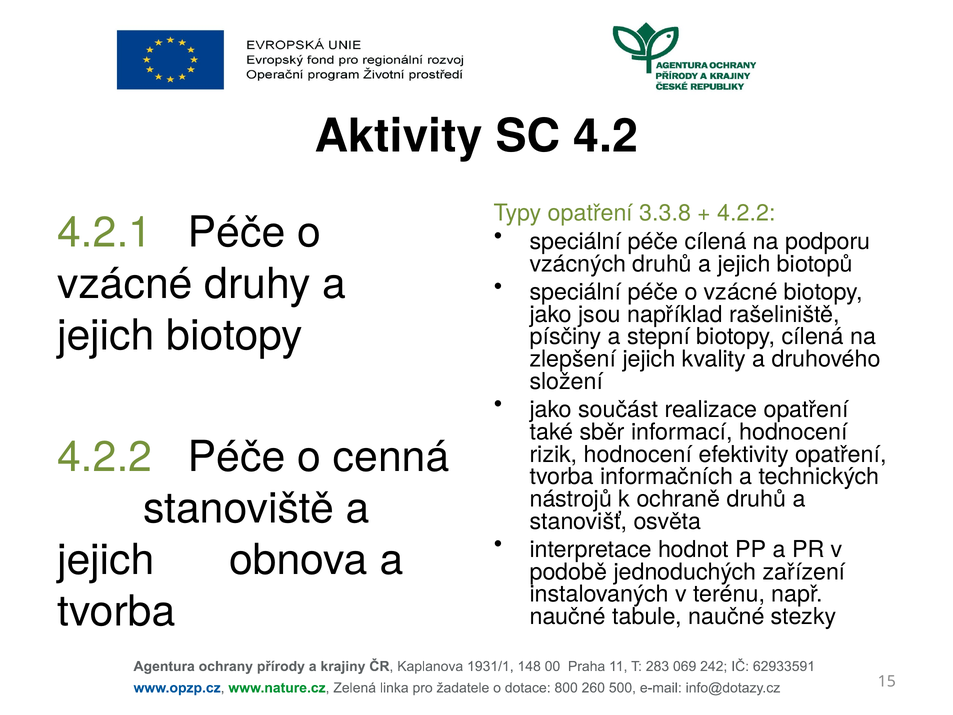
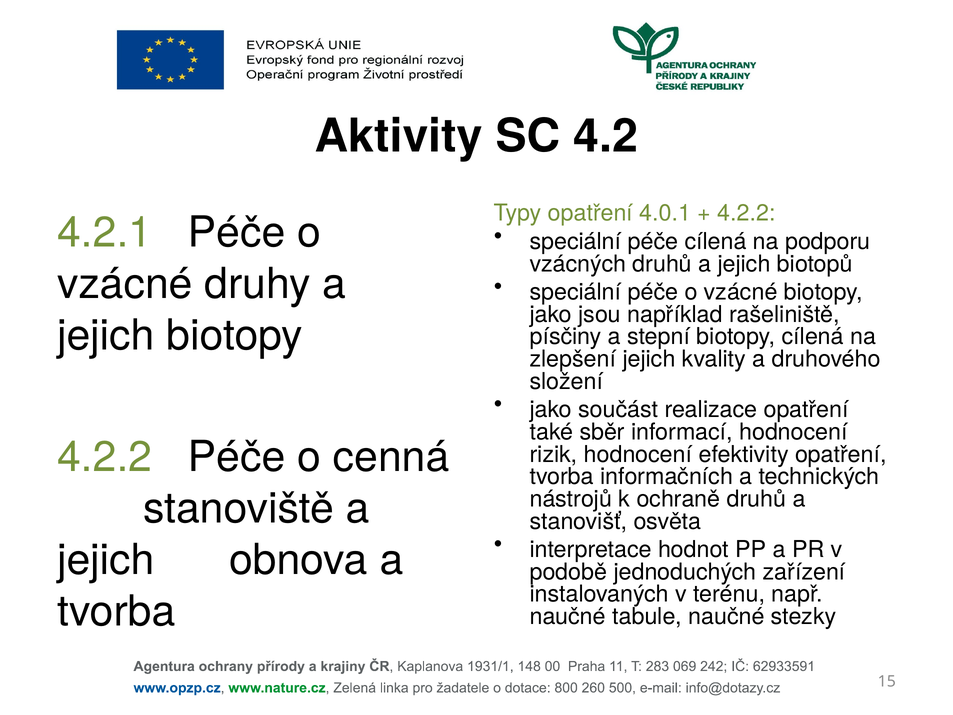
3.3.8: 3.3.8 -> 4.0.1 (665, 213)
